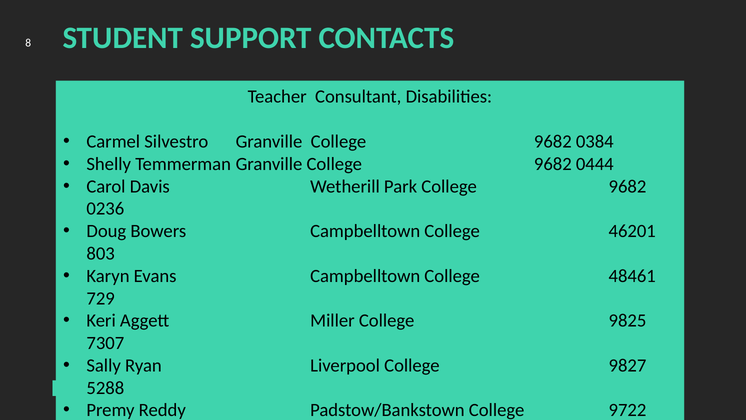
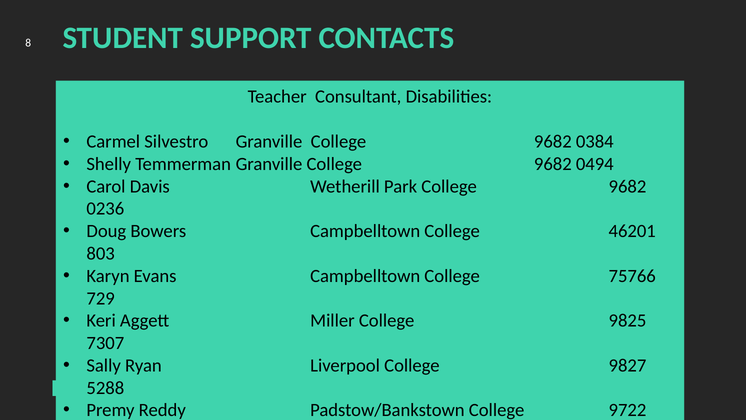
0444: 0444 -> 0494 (595, 164)
48461: 48461 -> 75766 (632, 276)
